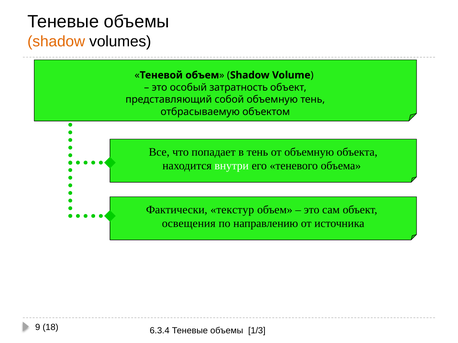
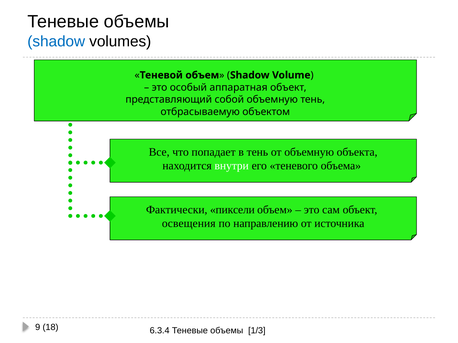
shadow colour: orange -> blue (56, 41)
затратность: затратность -> аппаратная (239, 87)
текстур: текстур -> пиксели (232, 210)
